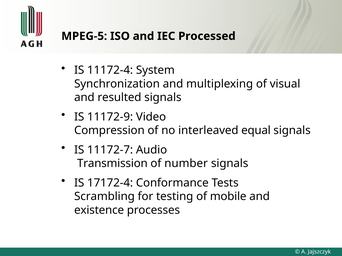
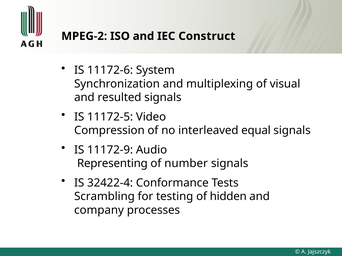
MPEG-5: MPEG-5 -> MPEG-2 (84, 36)
Processed: Processed -> Construct (207, 36)
11172-4: 11172-4 -> 11172-6 (110, 70)
11172-9: 11172-9 -> 11172-5 (110, 117)
11172-7: 11172-7 -> 11172-9 (110, 150)
Transmission: Transmission -> Representing (112, 164)
17172-4: 17172-4 -> 32422-4 (110, 183)
mobile: mobile -> hidden (228, 197)
existence: existence -> company (99, 210)
